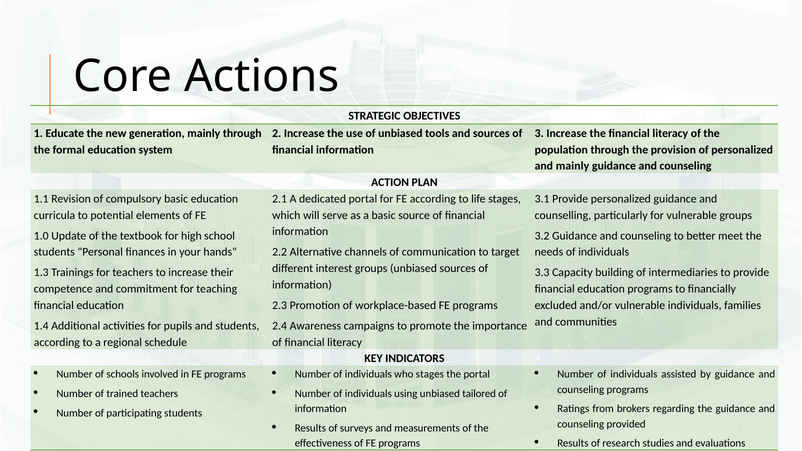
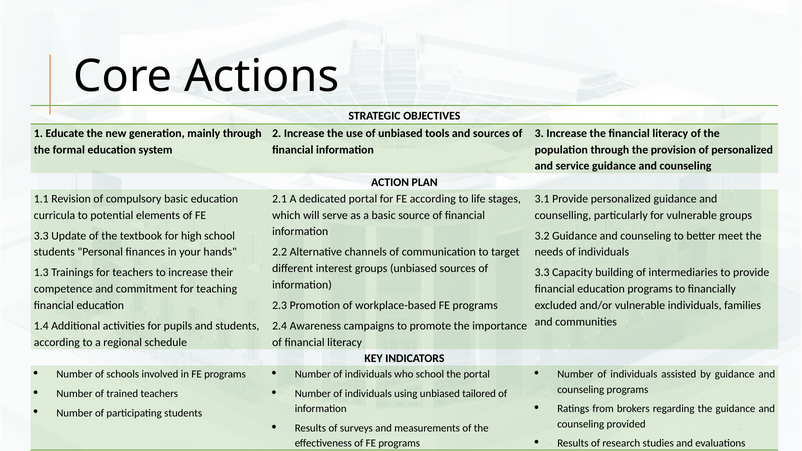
and mainly: mainly -> service (573, 166)
1.0: 1.0 -> 3.3 (41, 236)
who stages: stages -> school (430, 374)
